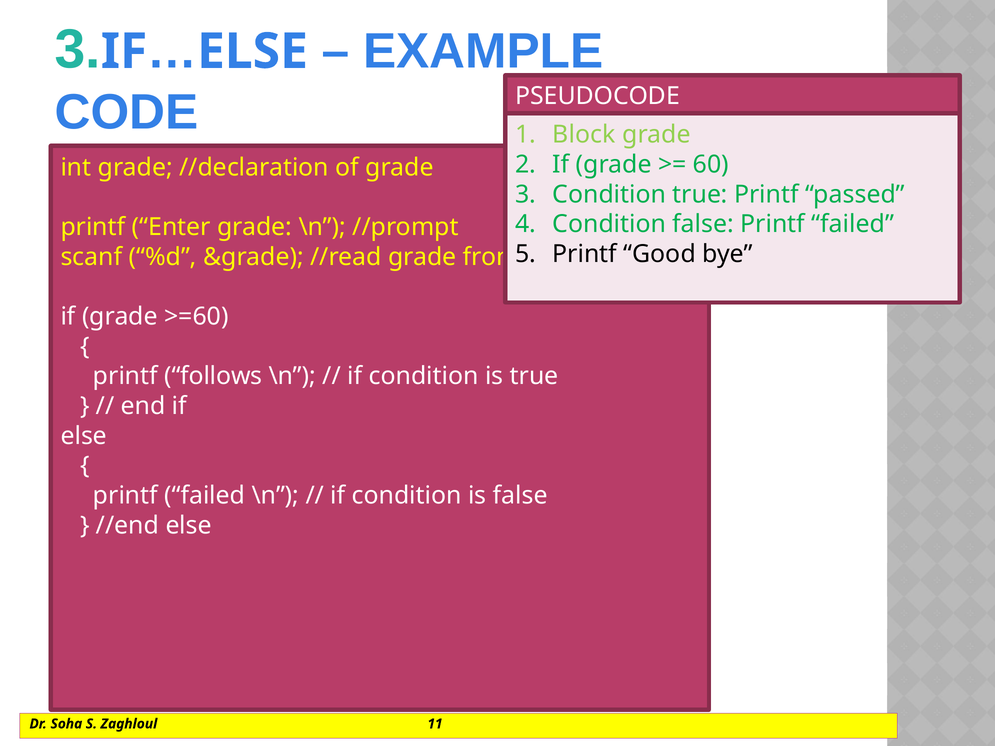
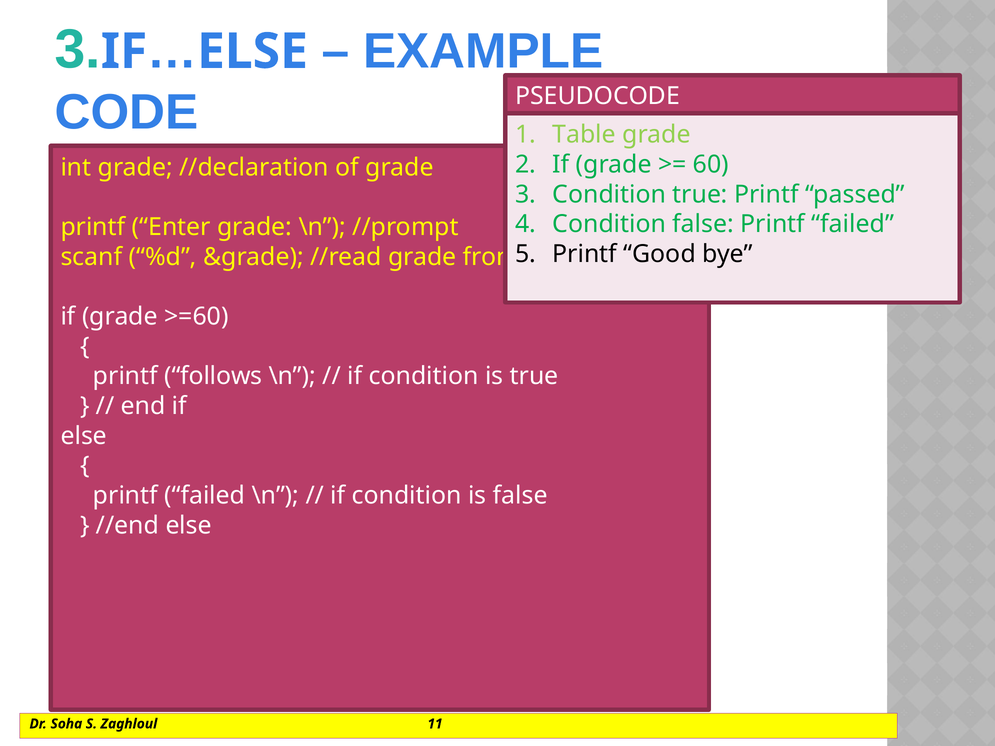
Block: Block -> Table (584, 135)
